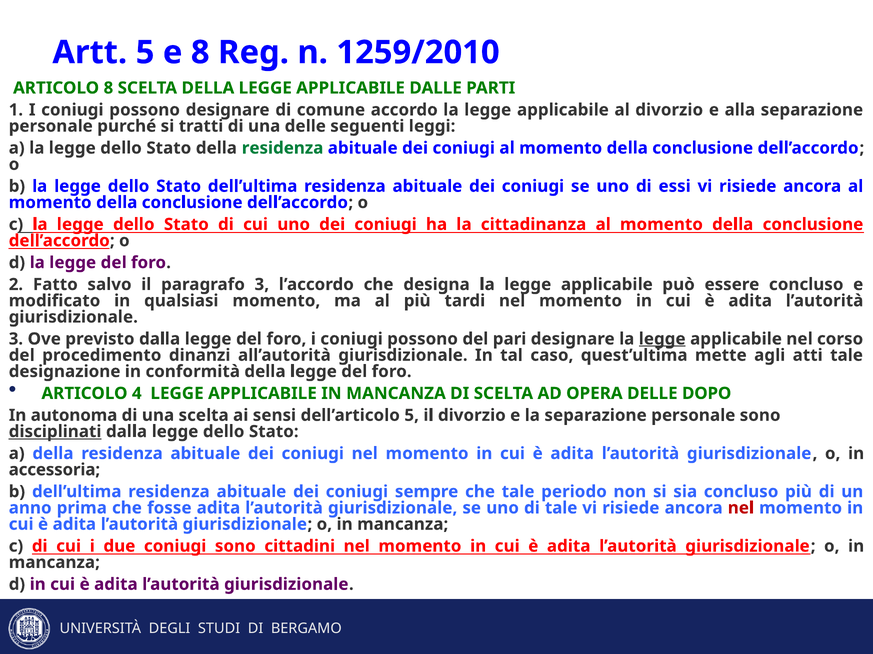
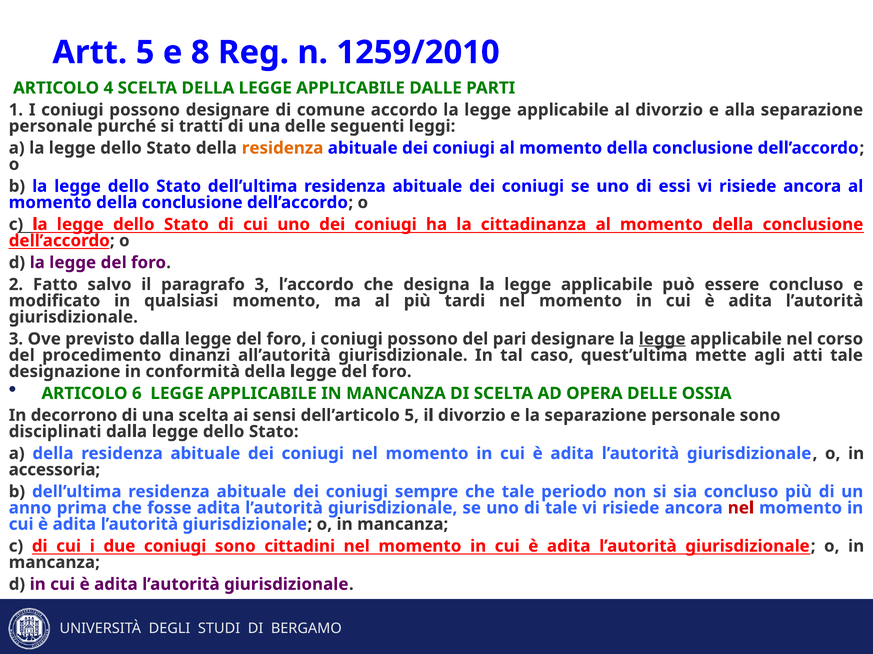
ARTICOLO 8: 8 -> 4 (108, 88)
residenza colour: green -> orange (283, 148)
4: 4 -> 6 (137, 394)
DOPO: DOPO -> OSSIA (707, 394)
autonoma: autonoma -> decorrono (74, 416)
disciplinati underline: present -> none (55, 432)
